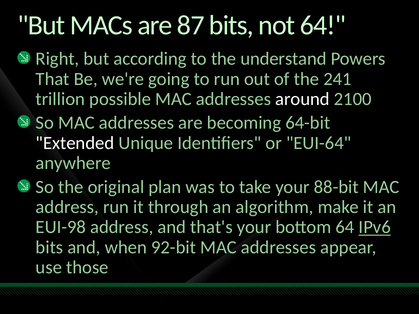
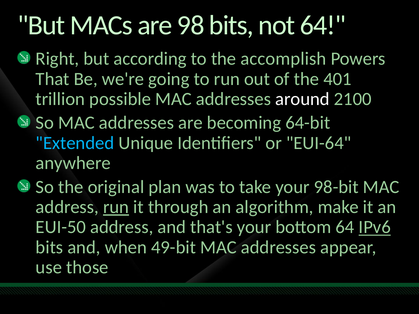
87: 87 -> 98 (191, 25)
understand: understand -> accomplish (283, 59)
241: 241 -> 401 (338, 79)
Extended colour: white -> light blue (75, 143)
88-bit: 88-bit -> 98-bit (336, 187)
run underline: none -> present (116, 207)
EUI-98: EUI-98 -> EUI-50 (61, 227)
92-bit: 92-bit -> 49-bit (174, 247)
